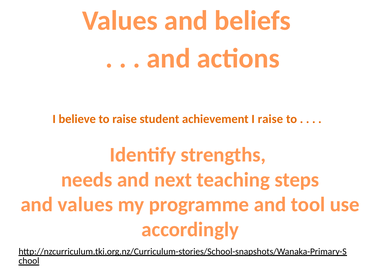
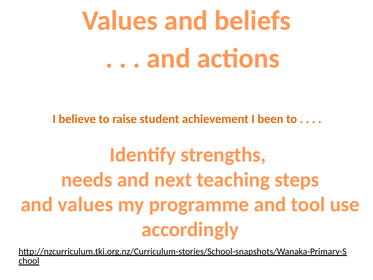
I raise: raise -> been (270, 119)
